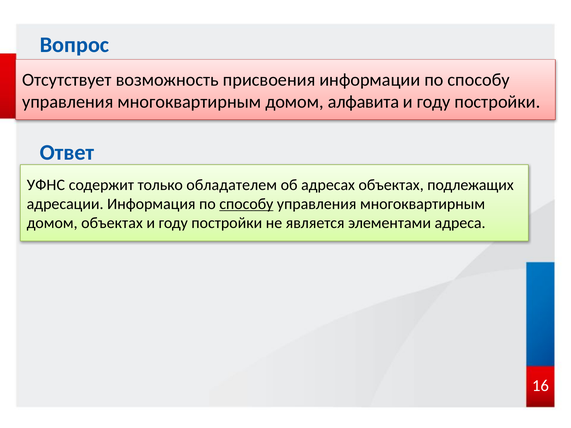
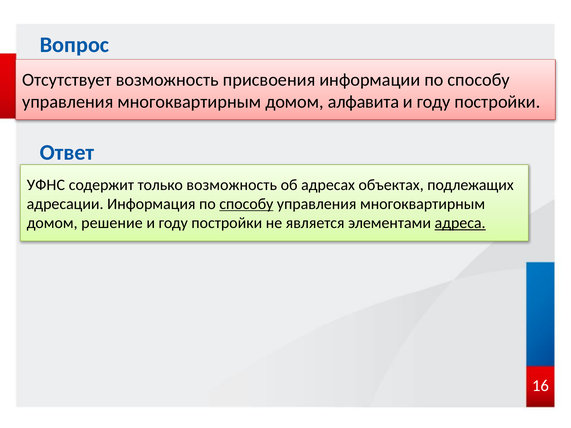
только обладателем: обладателем -> возможность (232, 185)
домом объектах: объектах -> решение (112, 223)
адреса underline: none -> present (460, 223)
